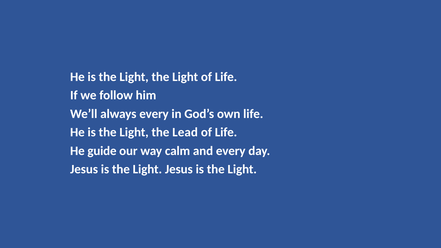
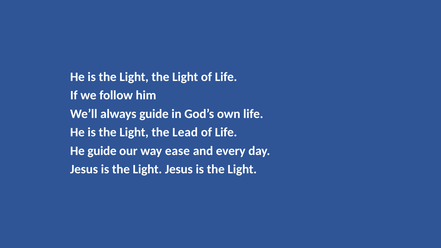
always every: every -> guide (154, 114)
calm: calm -> ease (177, 151)
